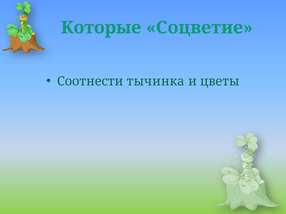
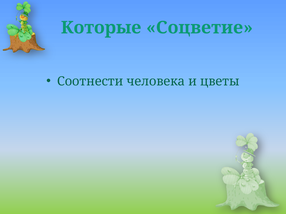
тычинка: тычинка -> человека (156, 81)
